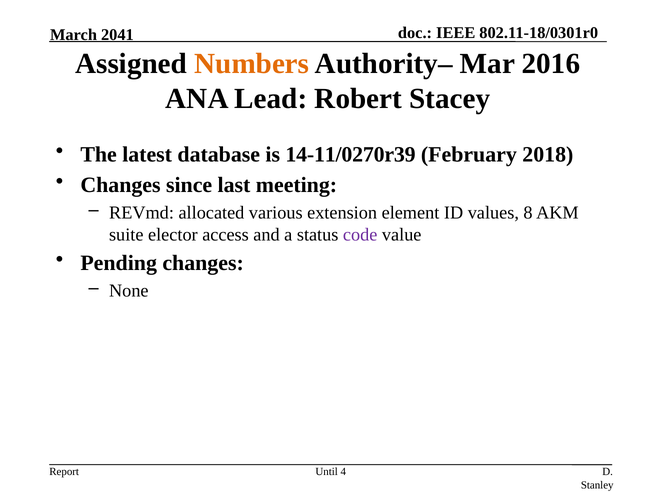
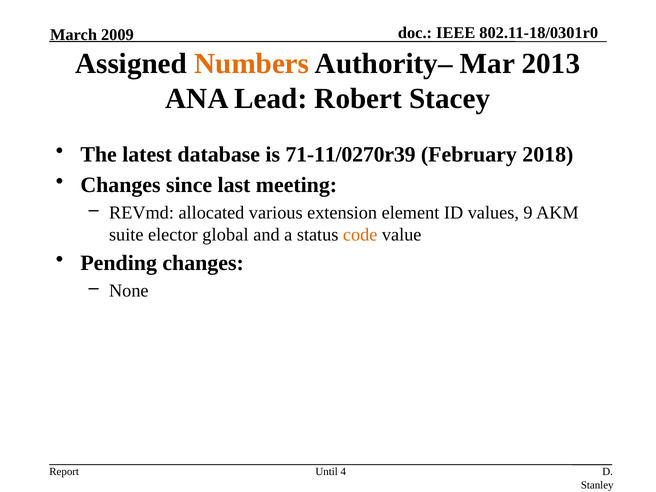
2041: 2041 -> 2009 (117, 35)
2016: 2016 -> 2013 (551, 64)
14-11/0270r39: 14-11/0270r39 -> 71-11/0270r39 (351, 155)
8: 8 -> 9 (528, 213)
access: access -> global (225, 235)
code colour: purple -> orange (360, 235)
